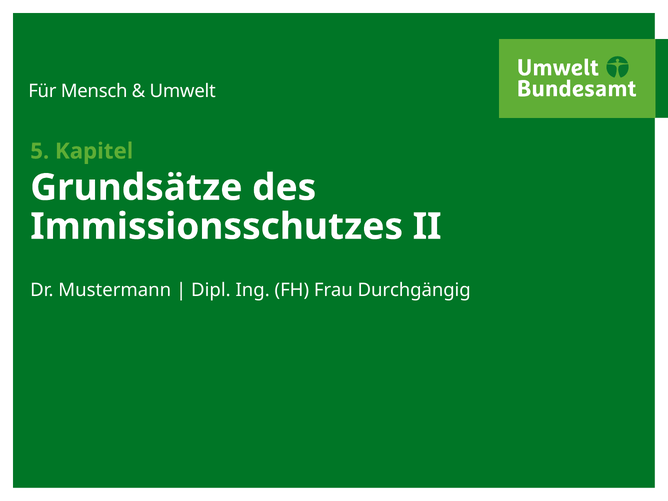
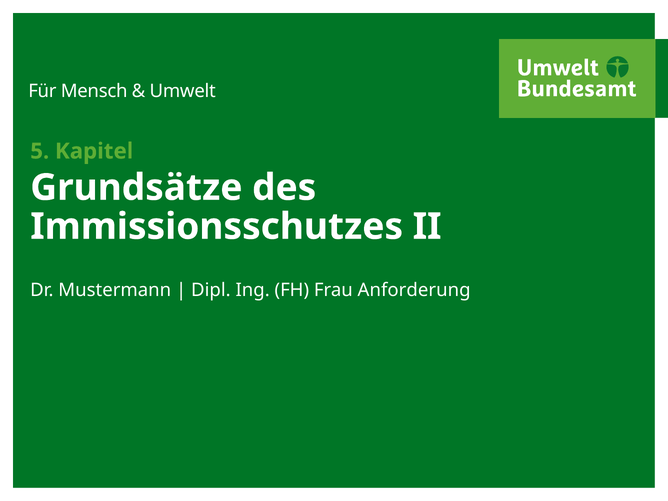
Durchgängig: Durchgängig -> Anforderung (414, 290)
